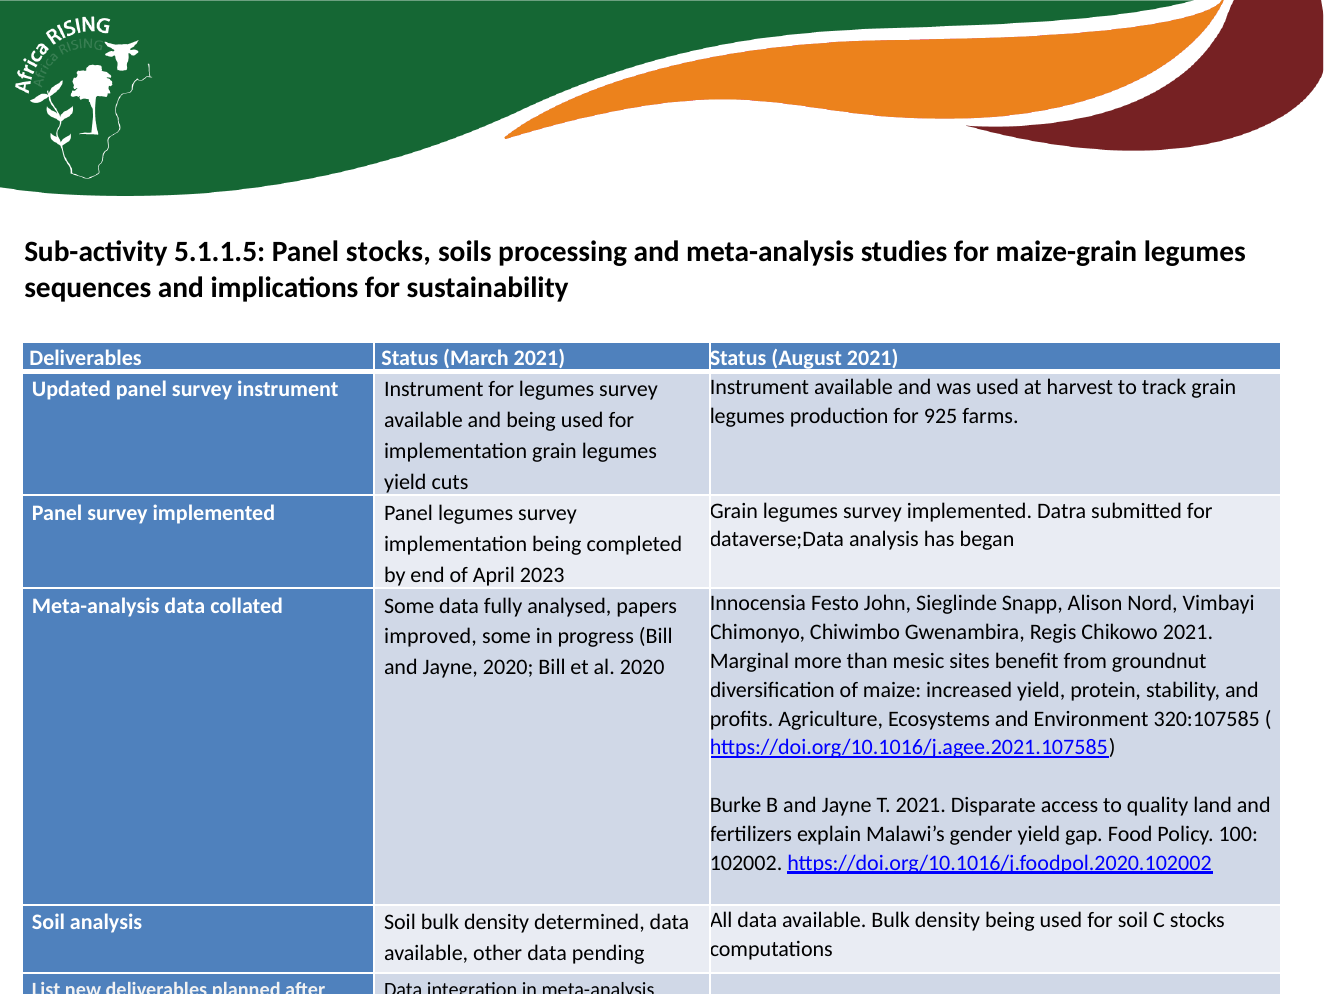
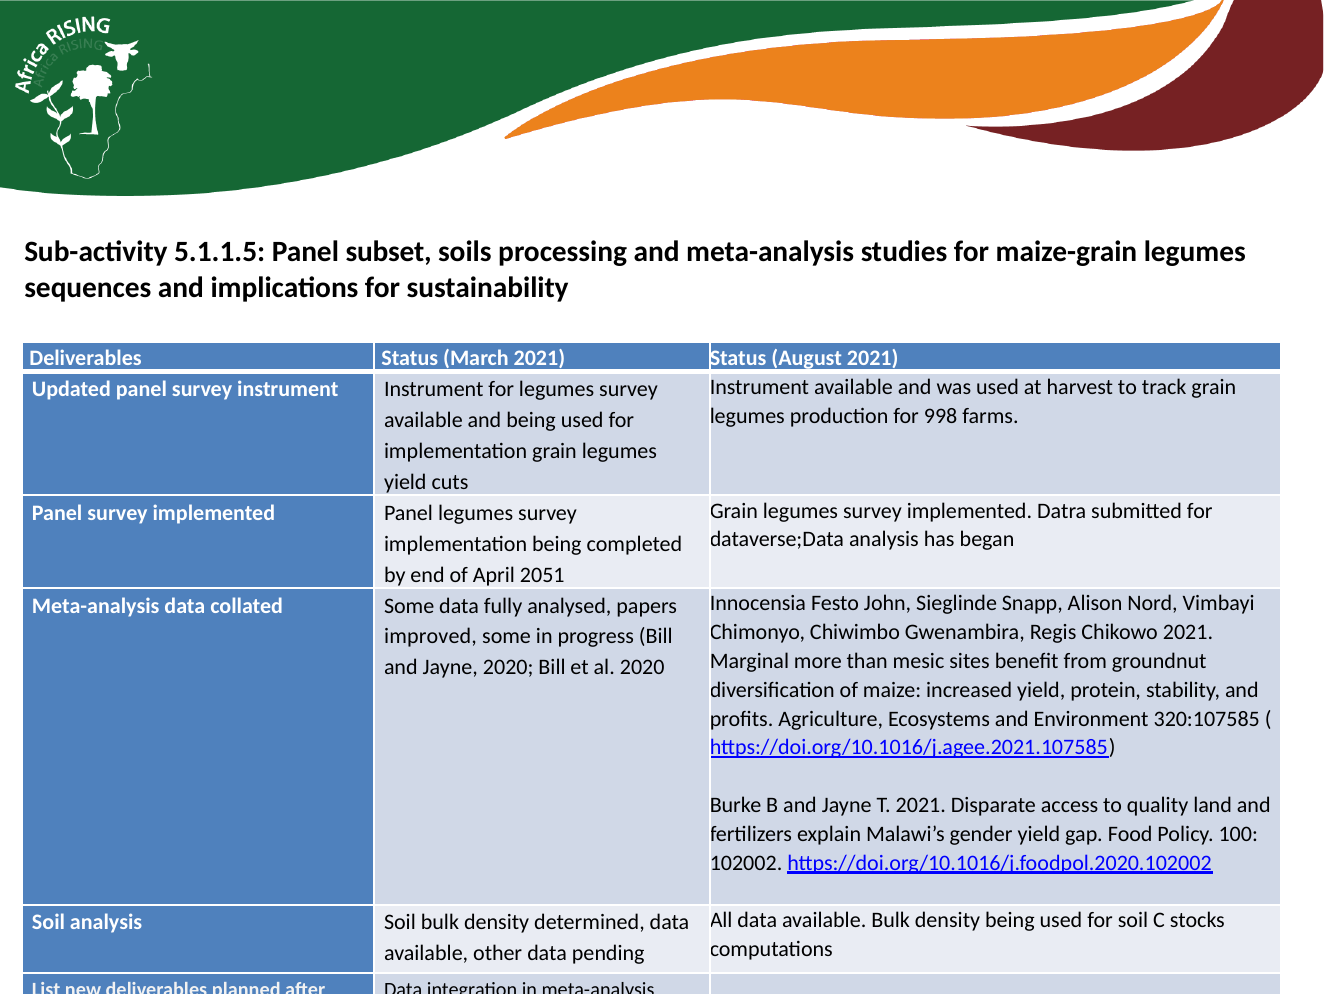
Panel stocks: stocks -> subset (389, 252)
925: 925 -> 998 (941, 416)
2023: 2023 -> 2051 (542, 575)
